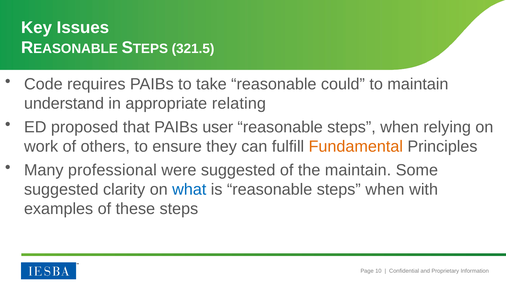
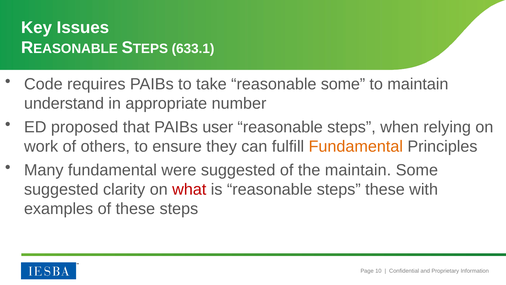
321.5: 321.5 -> 633.1 (193, 49)
reasonable could: could -> some (343, 84)
relating: relating -> number (239, 103)
Many professional: professional -> fundamental (112, 170)
what colour: blue -> red (189, 189)
is reasonable steps when: when -> these (385, 189)
